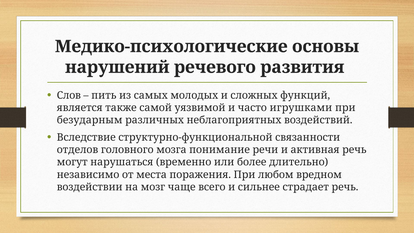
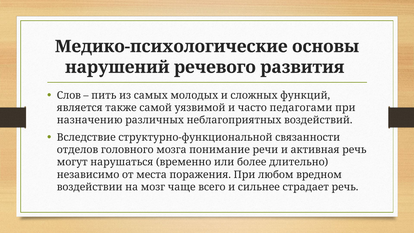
игрушками: игрушками -> педагогами (301, 108)
безударным: безударным -> назначению (90, 120)
